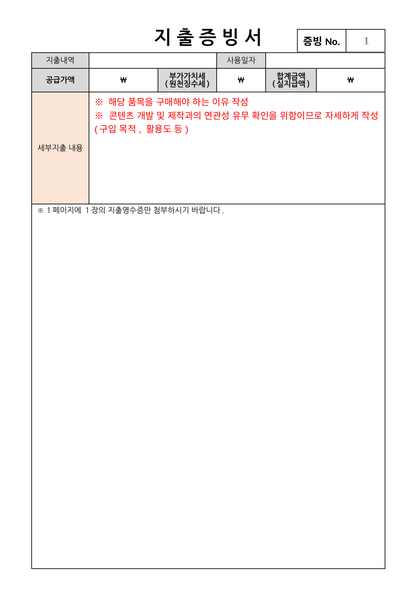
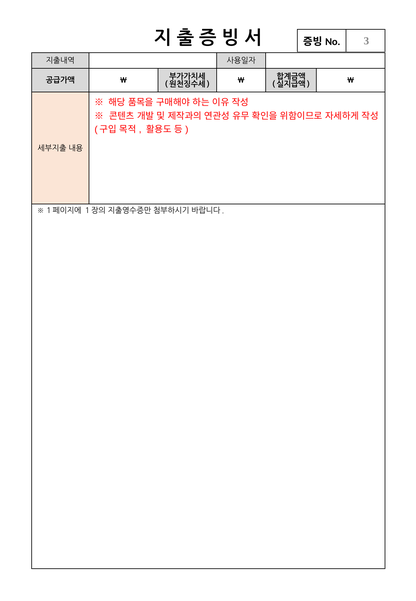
1: 1 -> 3 (366, 41)
